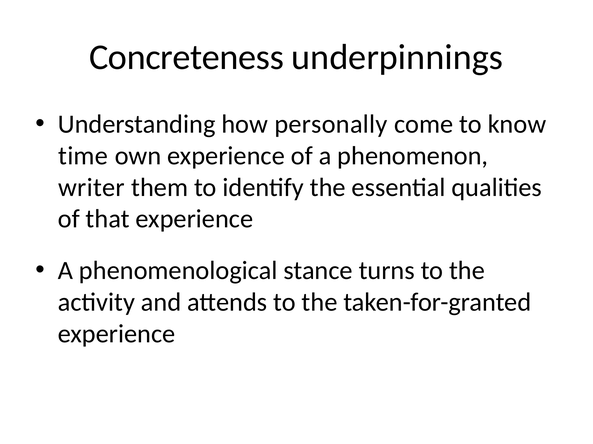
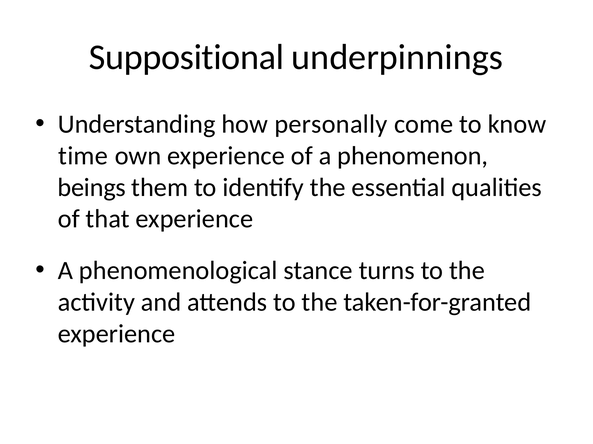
Concreteness: Concreteness -> Suppositional (186, 57)
writer: writer -> beings (92, 188)
